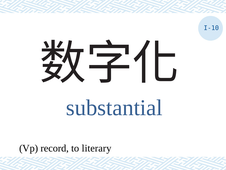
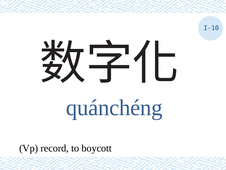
substantial: substantial -> quánchéng (114, 107)
literary: literary -> boycott (97, 148)
